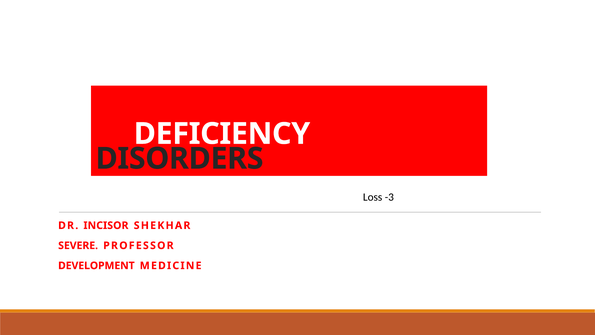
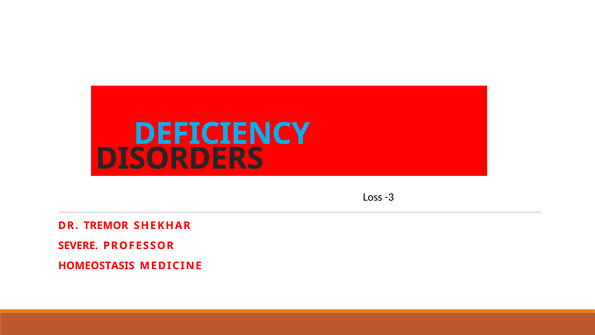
DEFICIENCY colour: white -> light blue (222, 134)
INCISOR: INCISOR -> TREMOR (106, 225)
DEVELOPMENT: DEVELOPMENT -> HOMEOSTASIS (96, 265)
